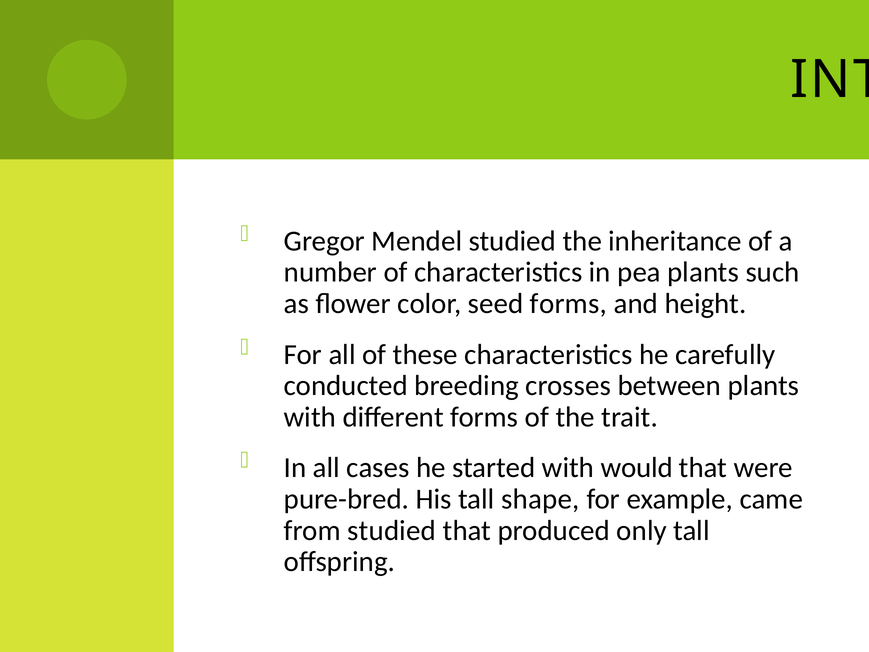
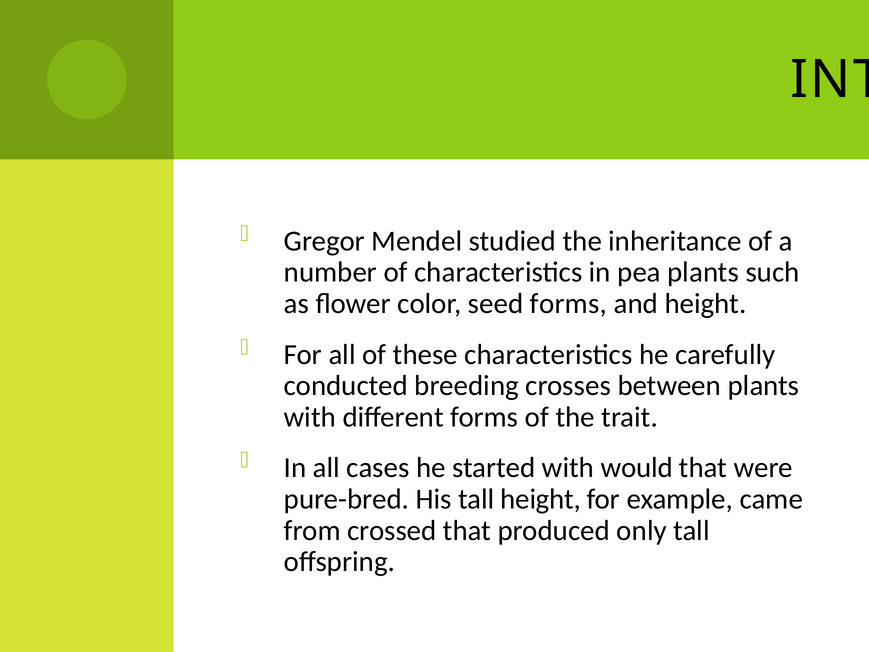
tall shape: shape -> height (541, 499)
from studied: studied -> crossed (392, 530)
